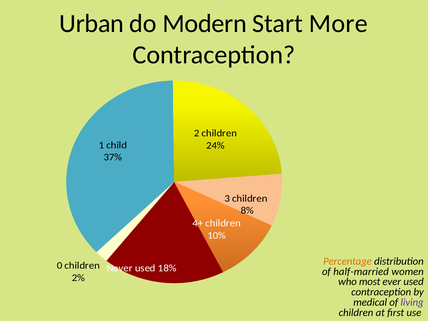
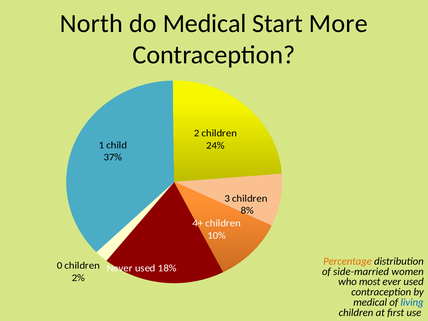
Urban: Urban -> North (91, 24)
do Modern: Modern -> Medical (205, 24)
half-married: half-married -> side-married (361, 272)
living colour: purple -> blue (412, 302)
